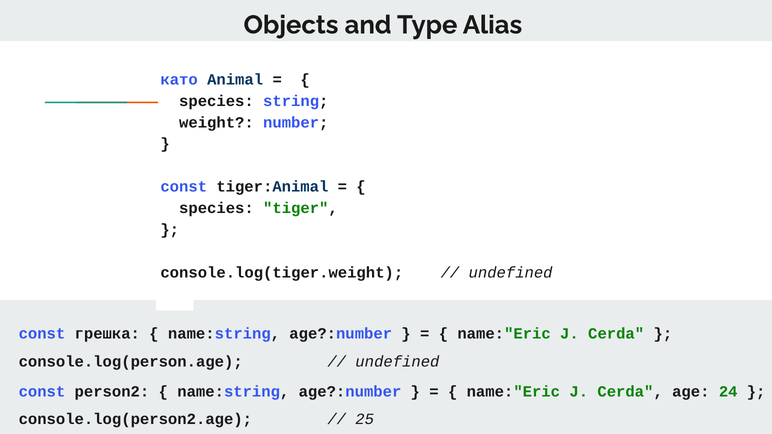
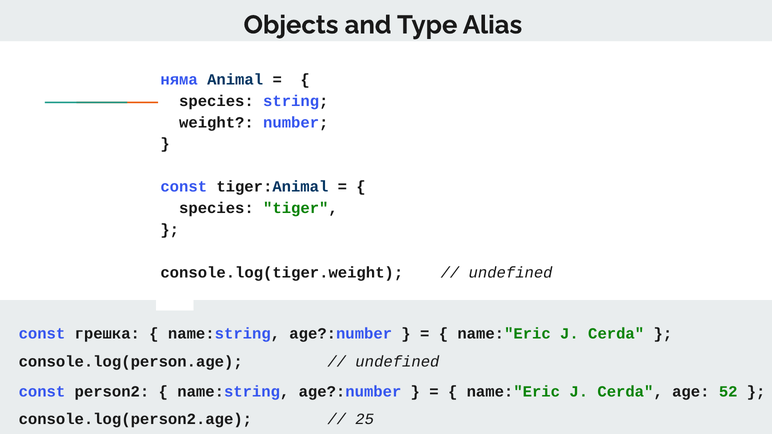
като: като -> няма (179, 80)
24: 24 -> 52 (728, 392)
